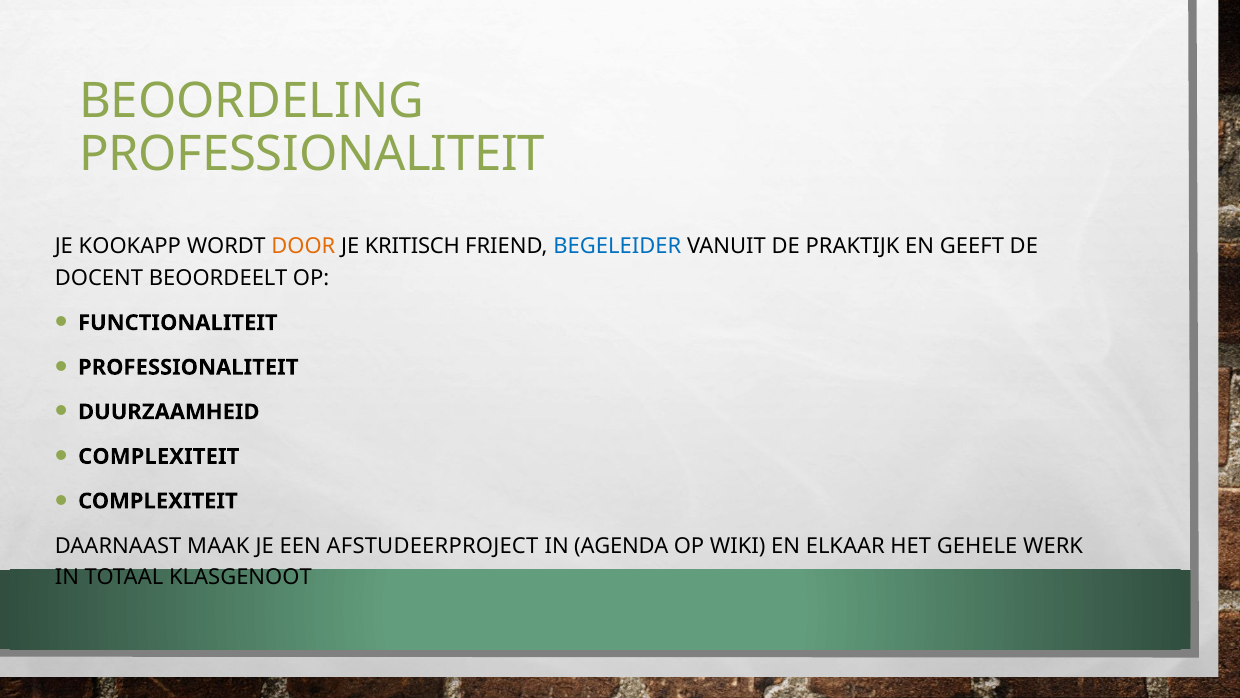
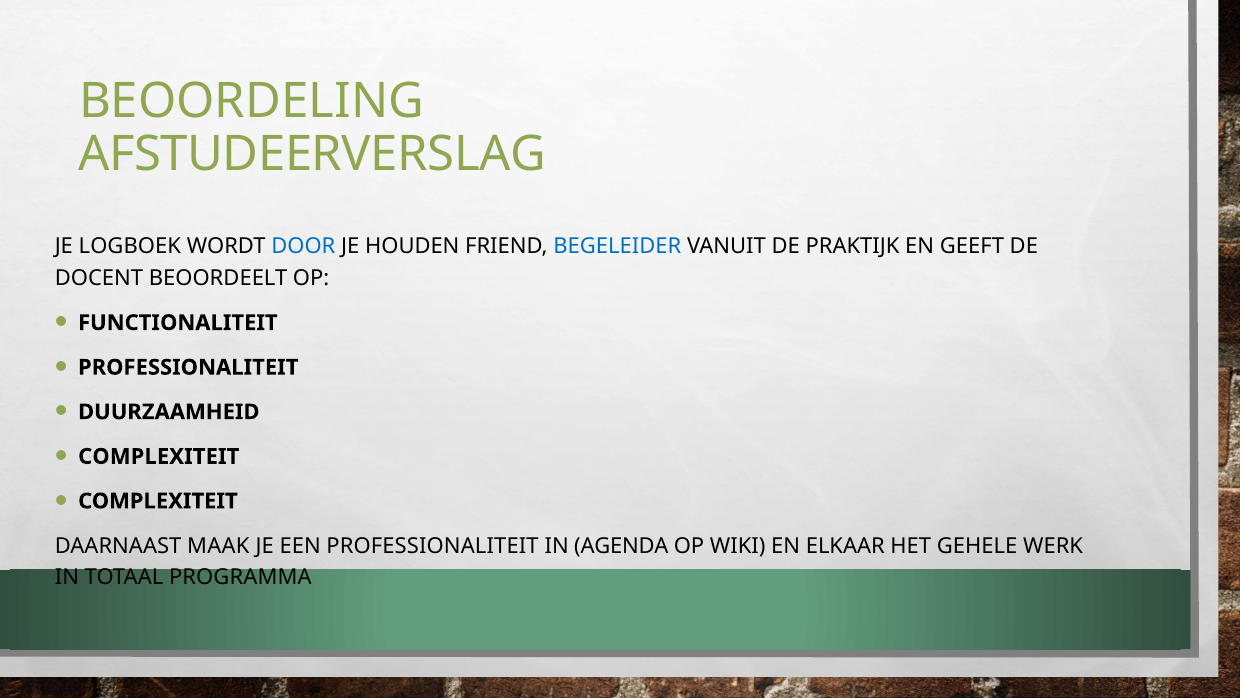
PROFESSIONALITEIT: PROFESSIONALITEIT -> AFSTUDEERVERSLAG (312, 155)
KOOKAPP: KOOKAPP -> LOGBOEK (130, 246)
DOOR colour: orange -> blue (303, 246)
KRITISCH: KRITISCH -> HOUDEN (412, 246)
EEN AFSTUDEERPROJECT: AFSTUDEERPROJECT -> PROFESSIONALITEIT (433, 545)
KLASGENOOT: KLASGENOOT -> PROGRAMMA (240, 577)
